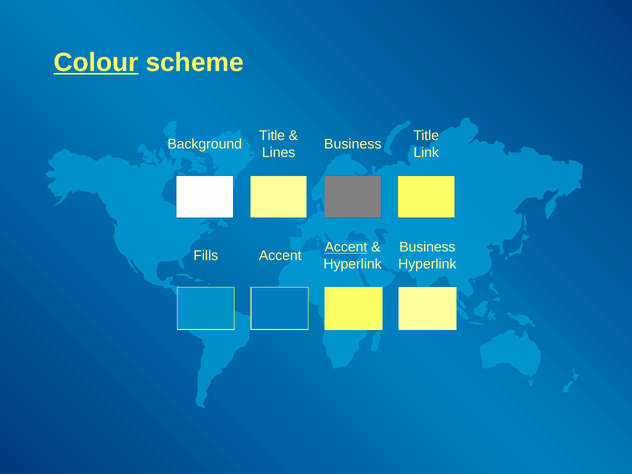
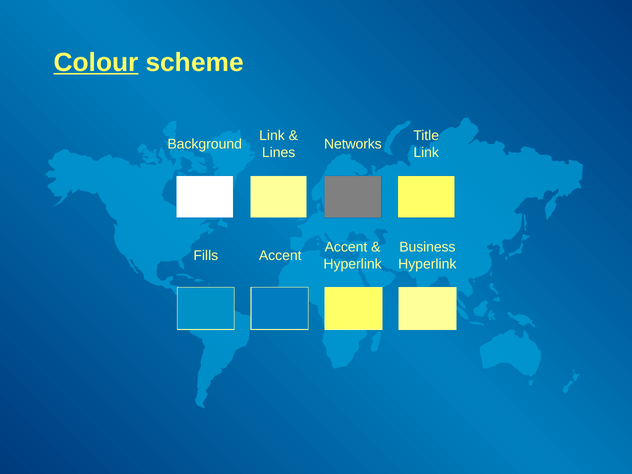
Title: Title -> Link (272, 136)
Business: Business -> Networks (353, 144)
Accent underline: present -> none (346, 247)
